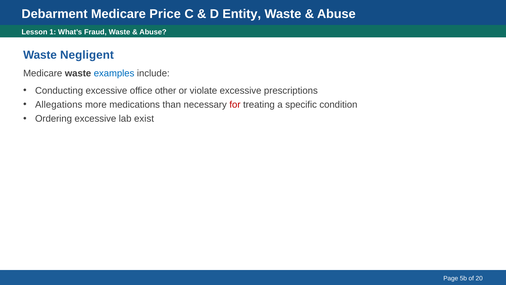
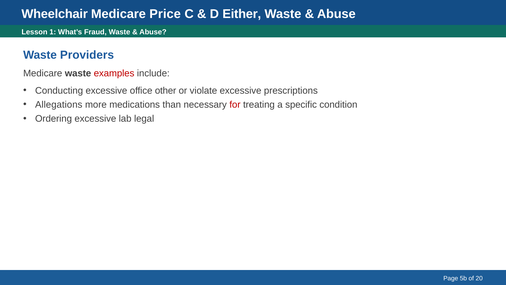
Debarment: Debarment -> Wheelchair (55, 14)
Entity: Entity -> Either (242, 14)
Negligent: Negligent -> Providers (87, 55)
examples colour: blue -> red (114, 73)
exist: exist -> legal (144, 119)
